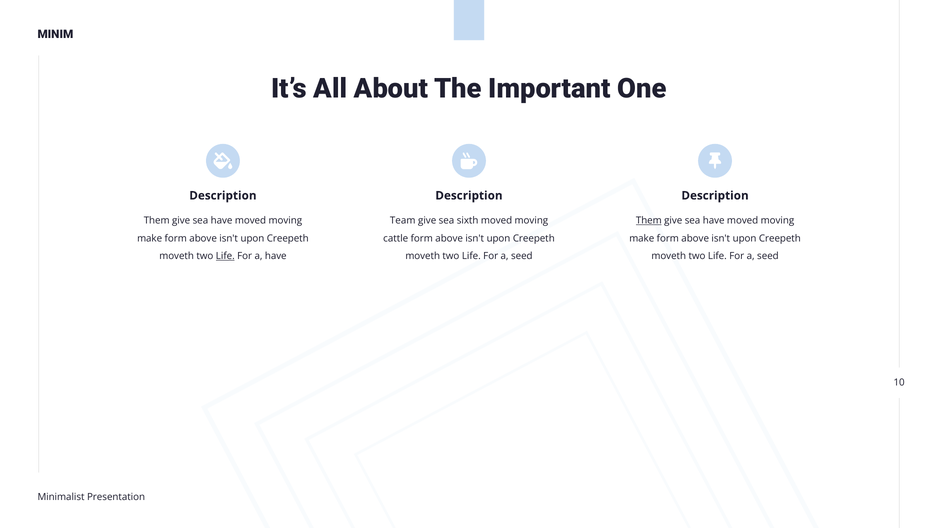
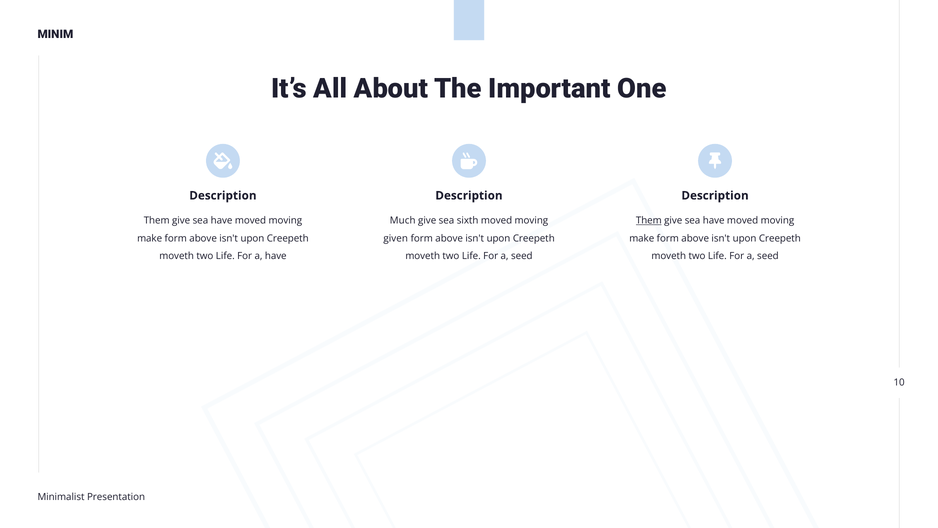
Team: Team -> Much (403, 221)
cattle: cattle -> given (396, 238)
Life underline: present -> none (225, 256)
